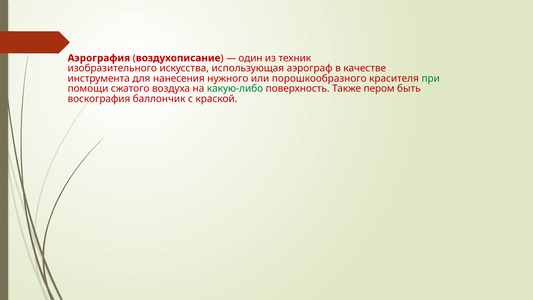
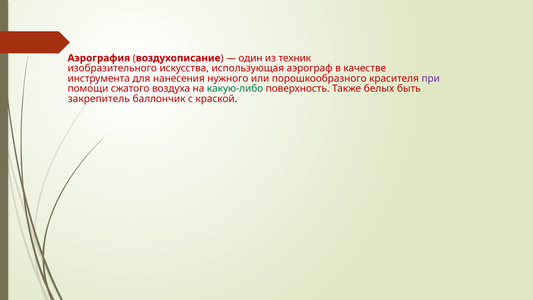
при colour: green -> purple (431, 78)
пером: пером -> белых (379, 88)
воскография: воскография -> закрепитель (99, 99)
